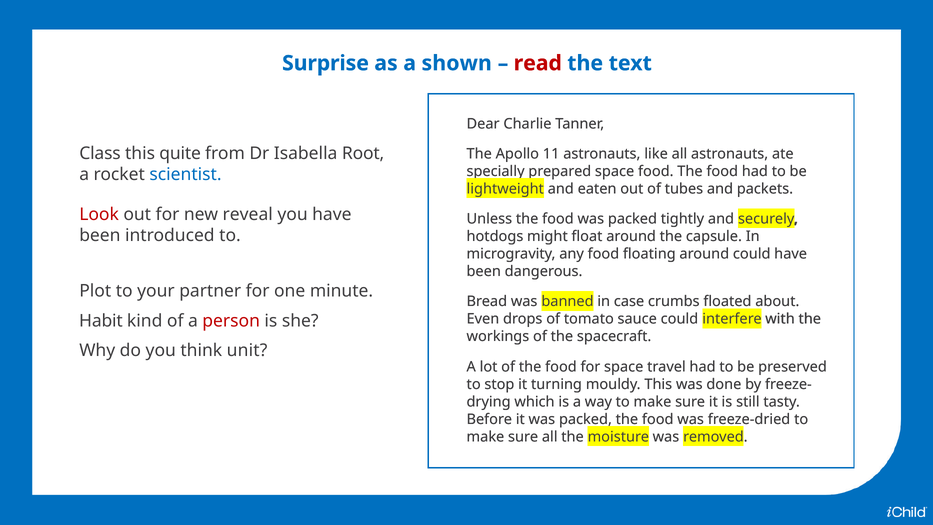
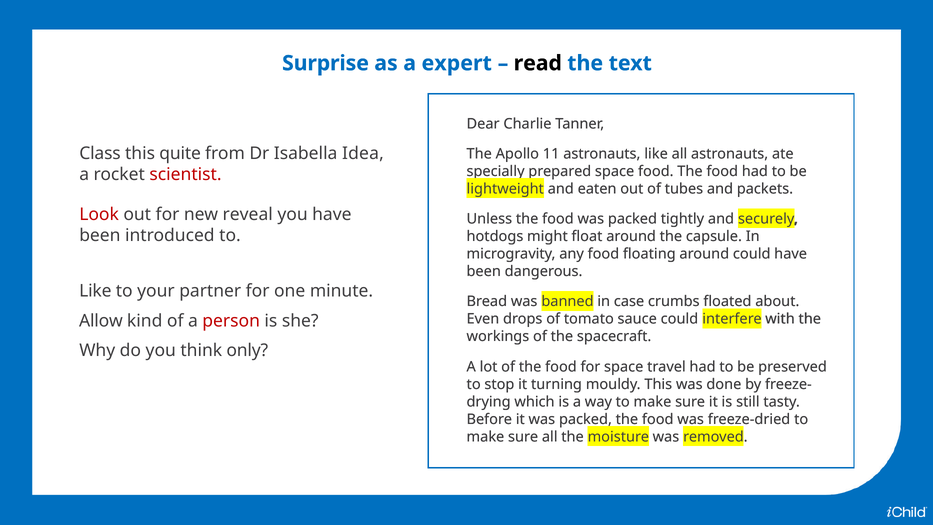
shown: shown -> expert (457, 63)
read colour: red -> black (538, 63)
Root: Root -> Idea (363, 153)
scientist colour: blue -> red (186, 174)
Plot: Plot -> Like (95, 291)
Habit: Habit -> Allow (101, 321)
unit: unit -> only (247, 351)
